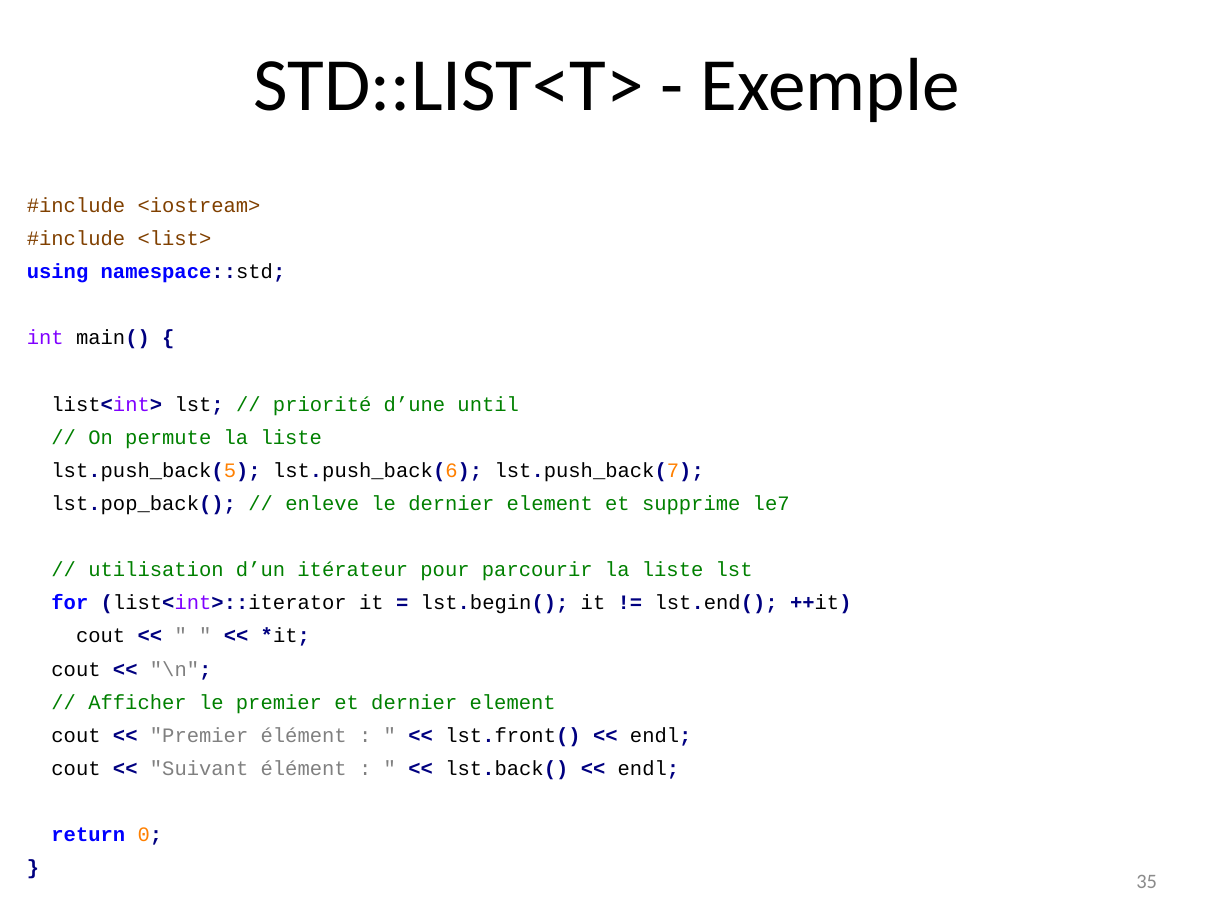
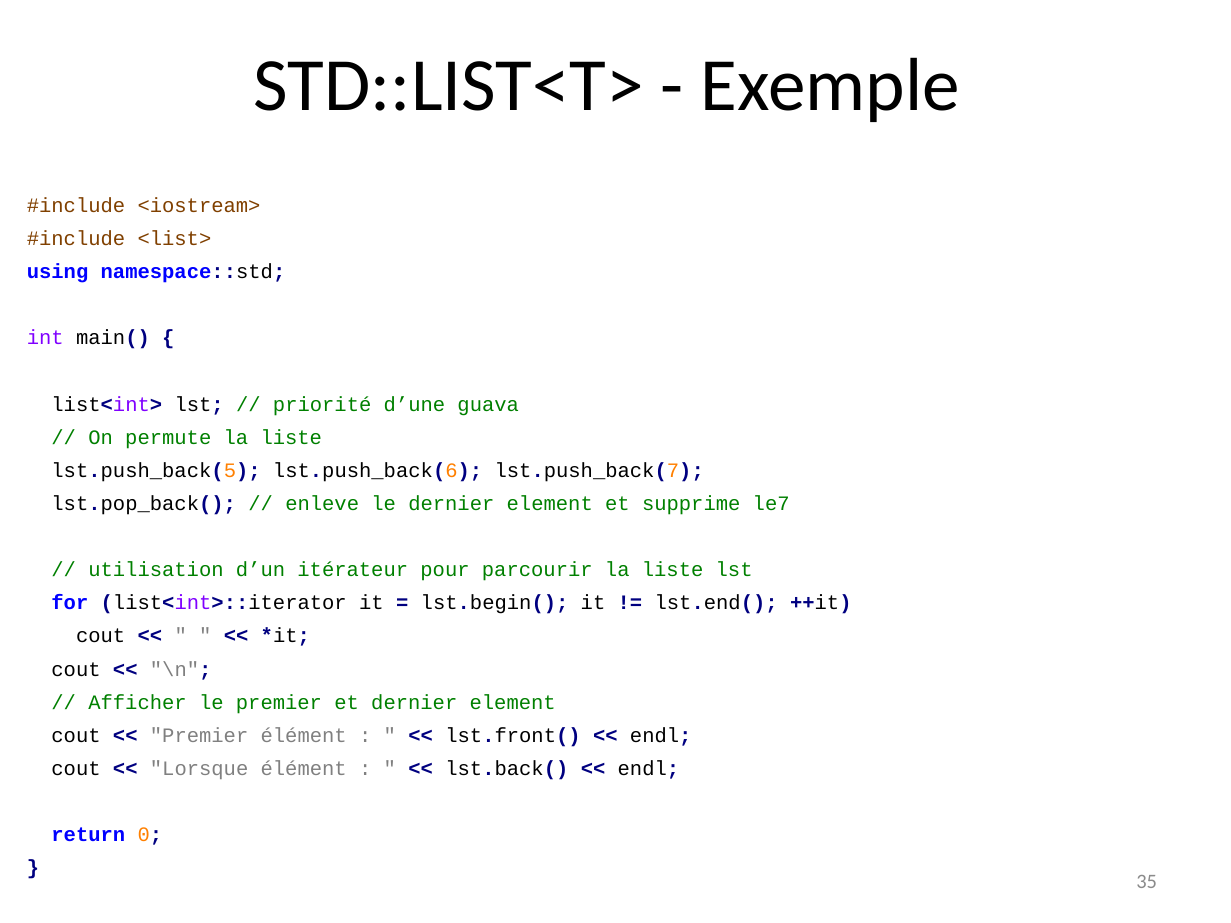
until: until -> guava (488, 404)
Suivant: Suivant -> Lorsque (199, 769)
